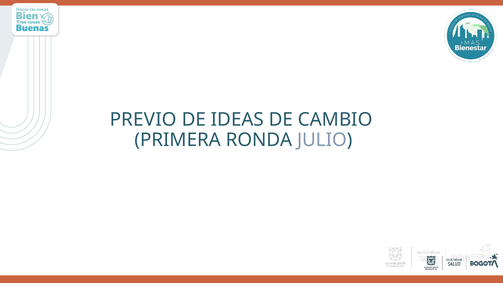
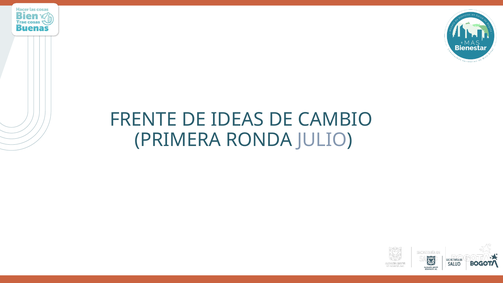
PREVIO: PREVIO -> FRENTE (143, 120)
